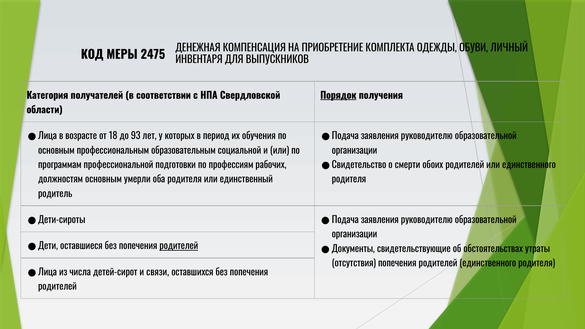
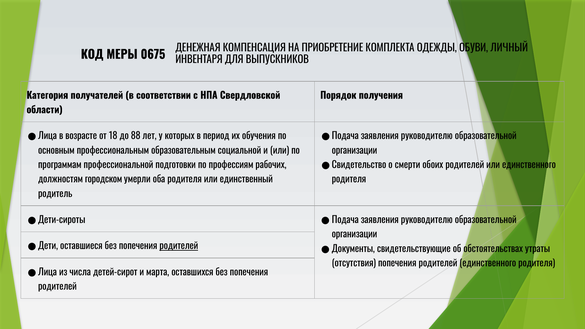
2475: 2475 -> 0675 (153, 55)
Порядок underline: present -> none (338, 96)
93: 93 -> 88 (136, 136)
должностям основным: основным -> городском (104, 179)
связи: связи -> марта (158, 272)
